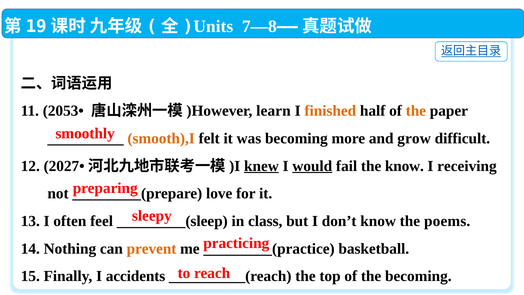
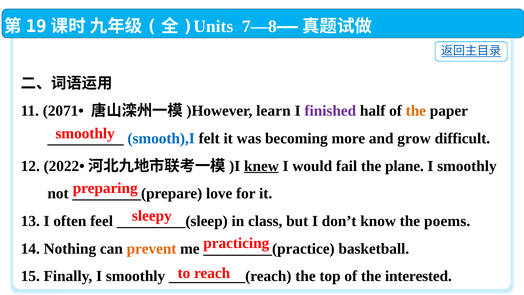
2053•: 2053• -> 2071• (63, 111)
finished colour: orange -> purple (330, 111)
smooth),I colour: orange -> blue (161, 138)
2027•: 2027• -> 2022• (64, 166)
would underline: present -> none (312, 166)
the know: know -> plane (404, 166)
receiving: receiving -> smoothly (467, 166)
Finally I accidents: accidents -> smoothly (136, 276)
the becoming: becoming -> interested (418, 276)
